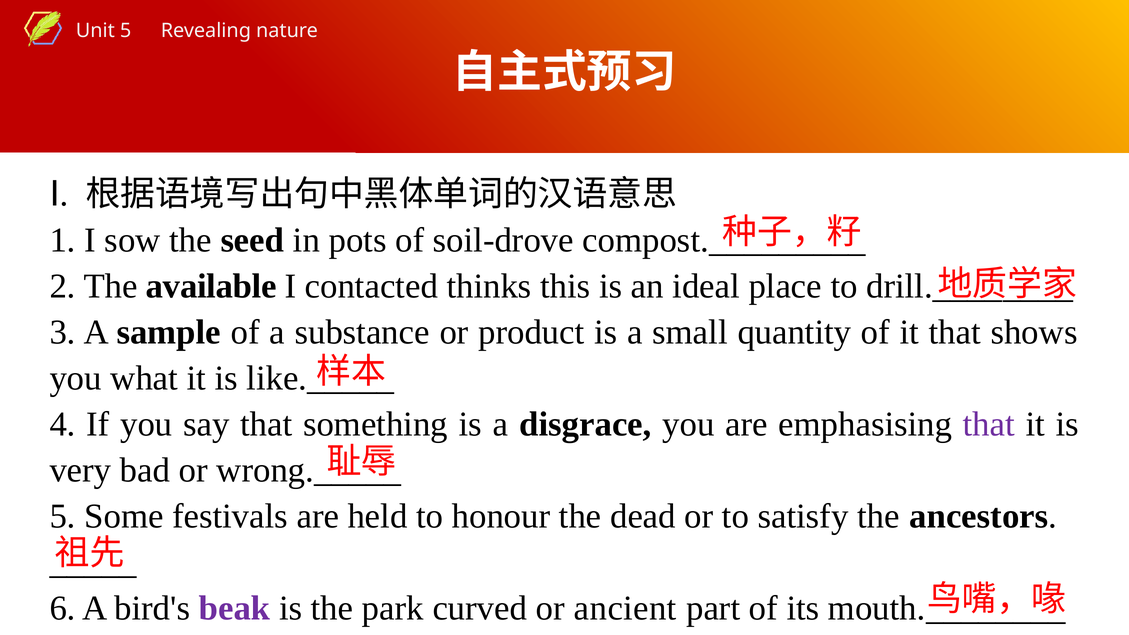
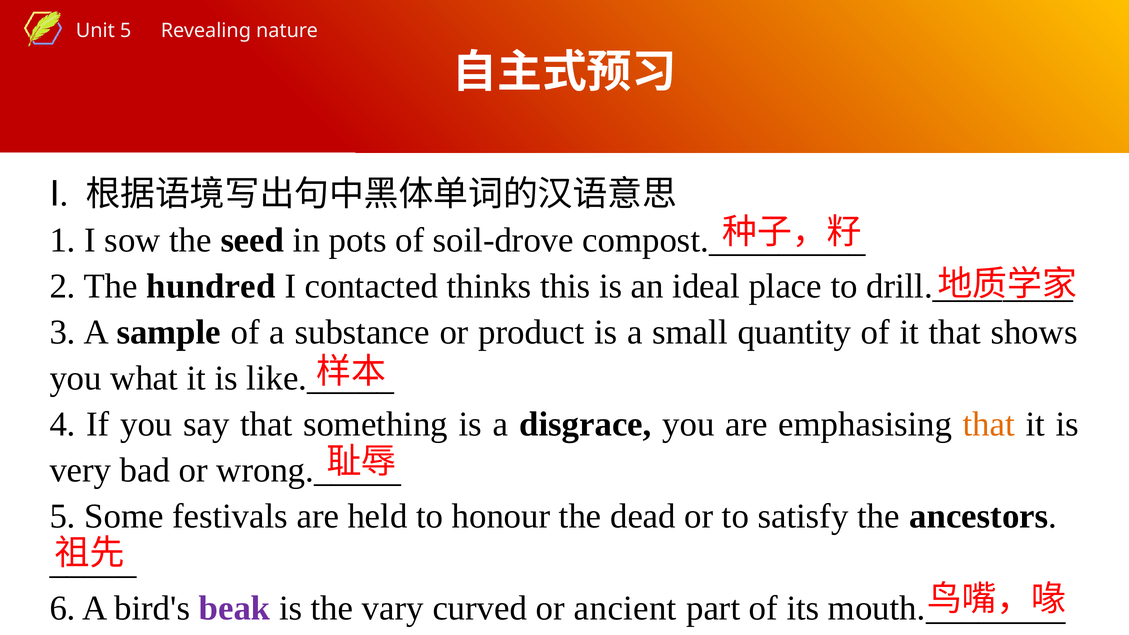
available: available -> hundred (211, 286)
that colour: purple -> orange (989, 424)
park: park -> vary (393, 608)
